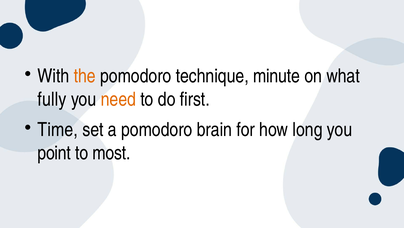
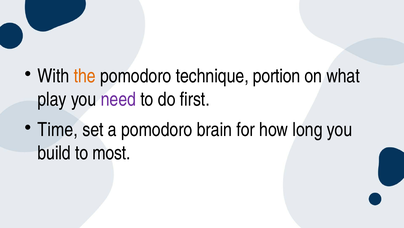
minute: minute -> portion (277, 76)
fully: fully -> play (52, 99)
need colour: orange -> purple (118, 99)
point: point -> build (54, 153)
